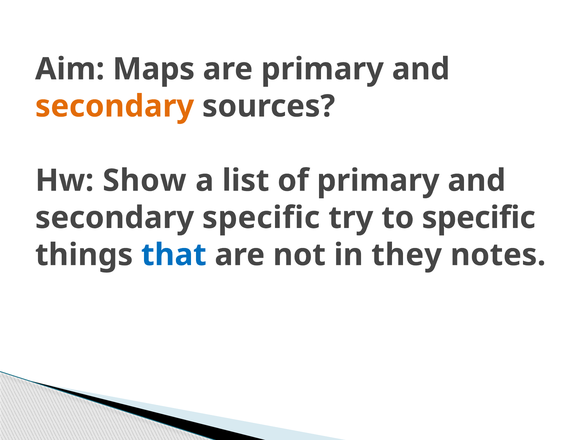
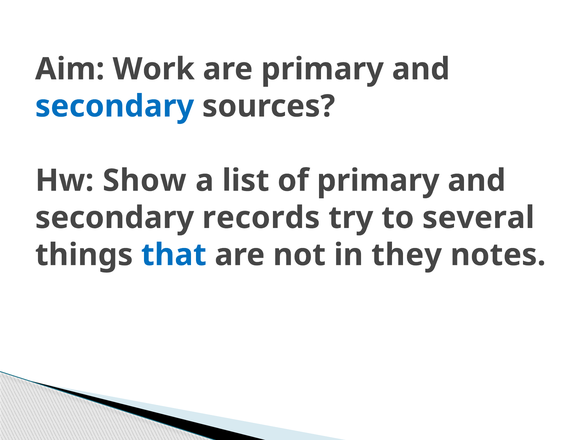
Maps: Maps -> Work (154, 69)
secondary colour: orange -> blue (115, 106)
secondary specific: specific -> records (261, 218)
to specific: specific -> several (478, 218)
